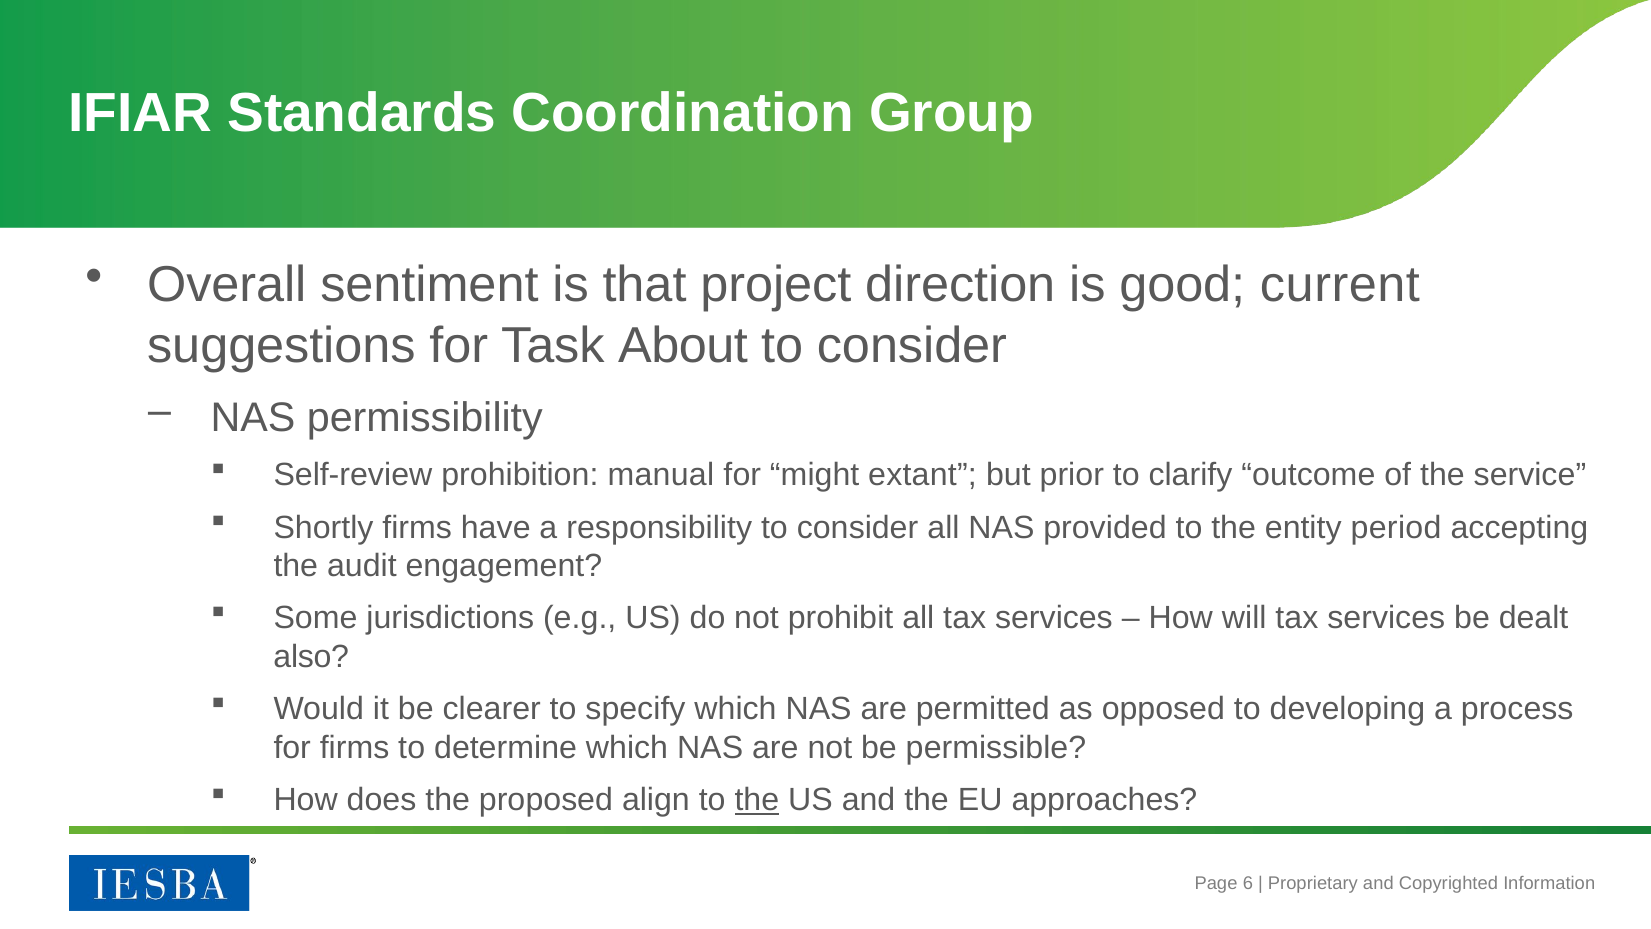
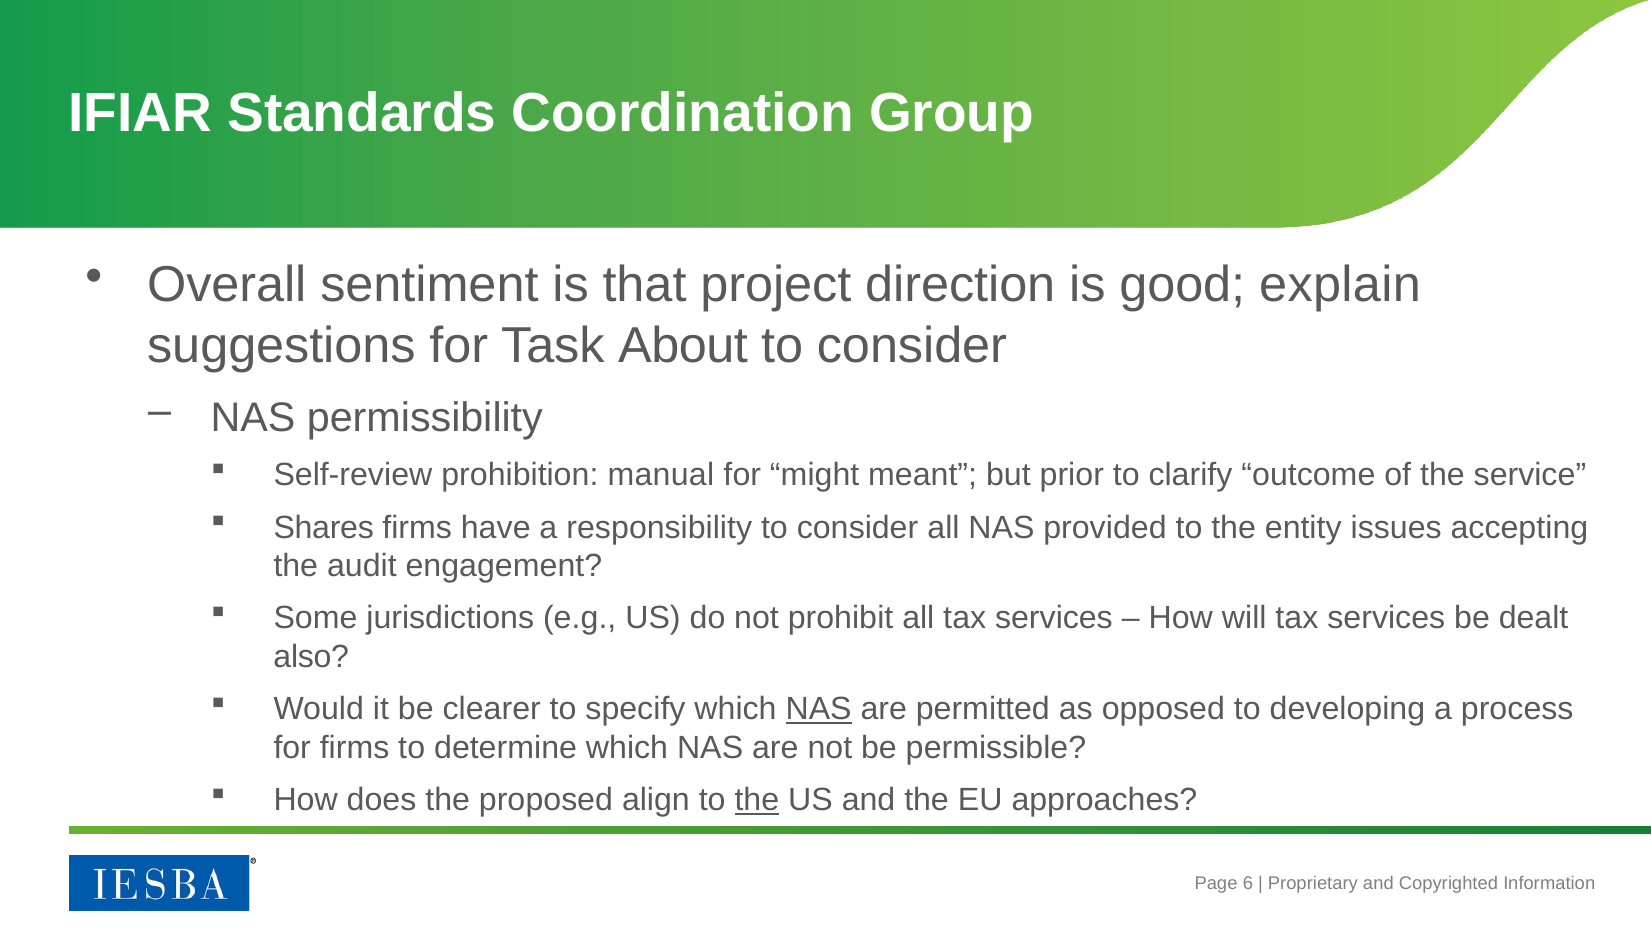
current: current -> explain (1340, 285)
extant: extant -> meant (923, 475)
Shortly: Shortly -> Shares (324, 527)
period: period -> issues (1396, 527)
NAS underline: none -> present (819, 709)
